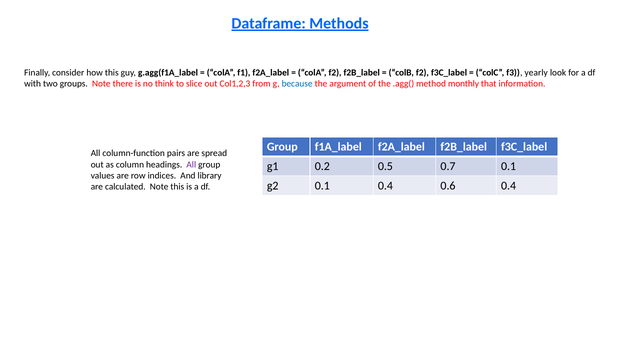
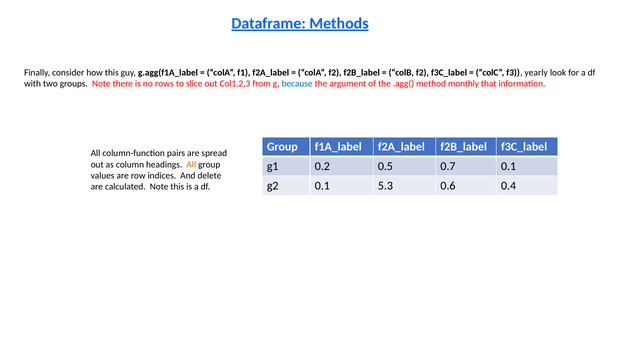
think: think -> rows (164, 84)
All colour: purple -> orange (191, 164)
library: library -> delete (210, 175)
0.1 0.4: 0.4 -> 5.3 (385, 186)
